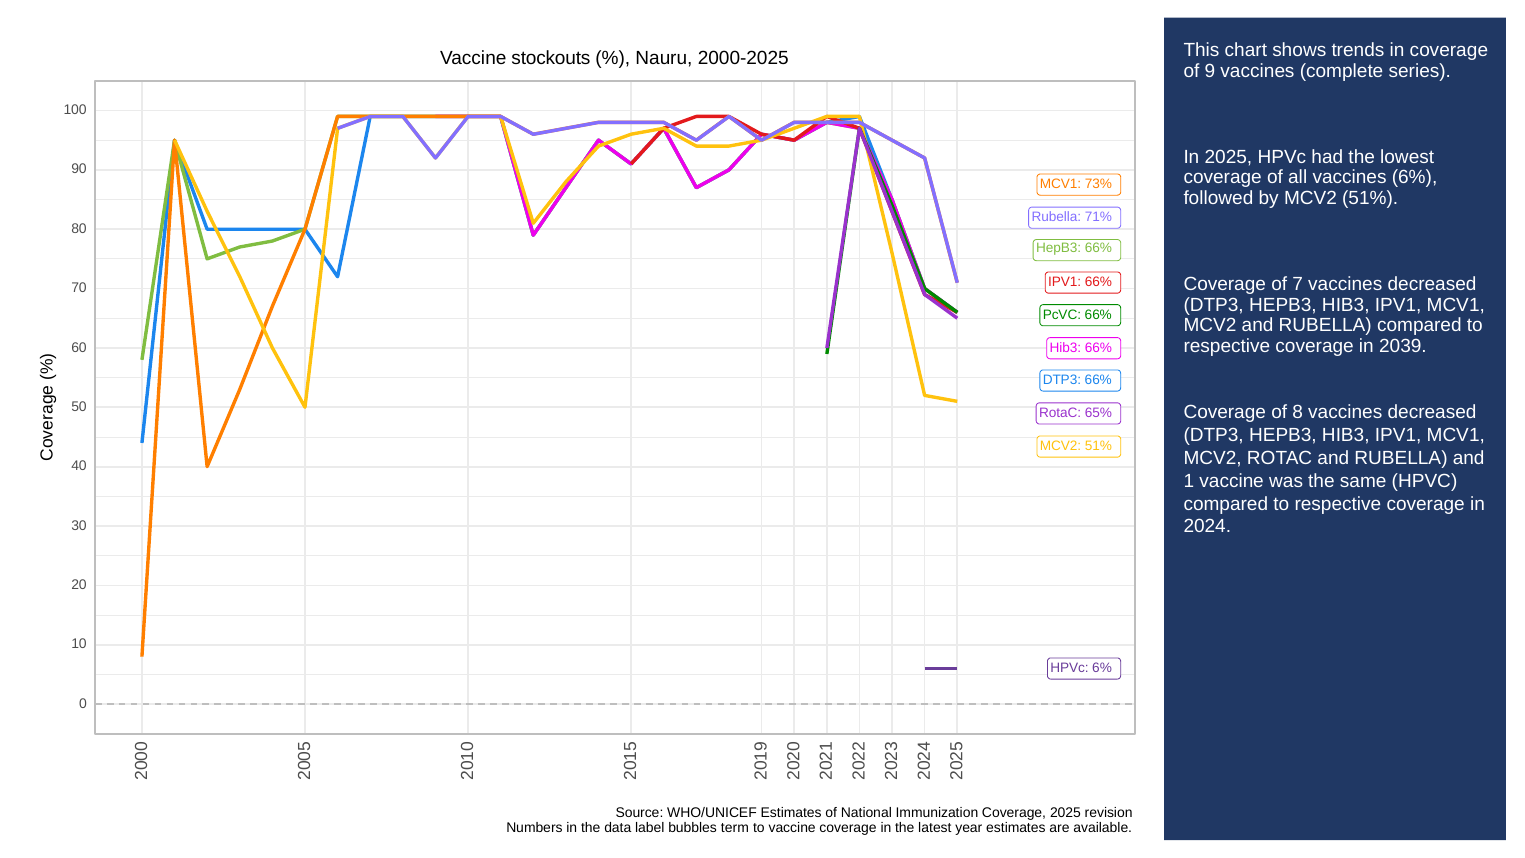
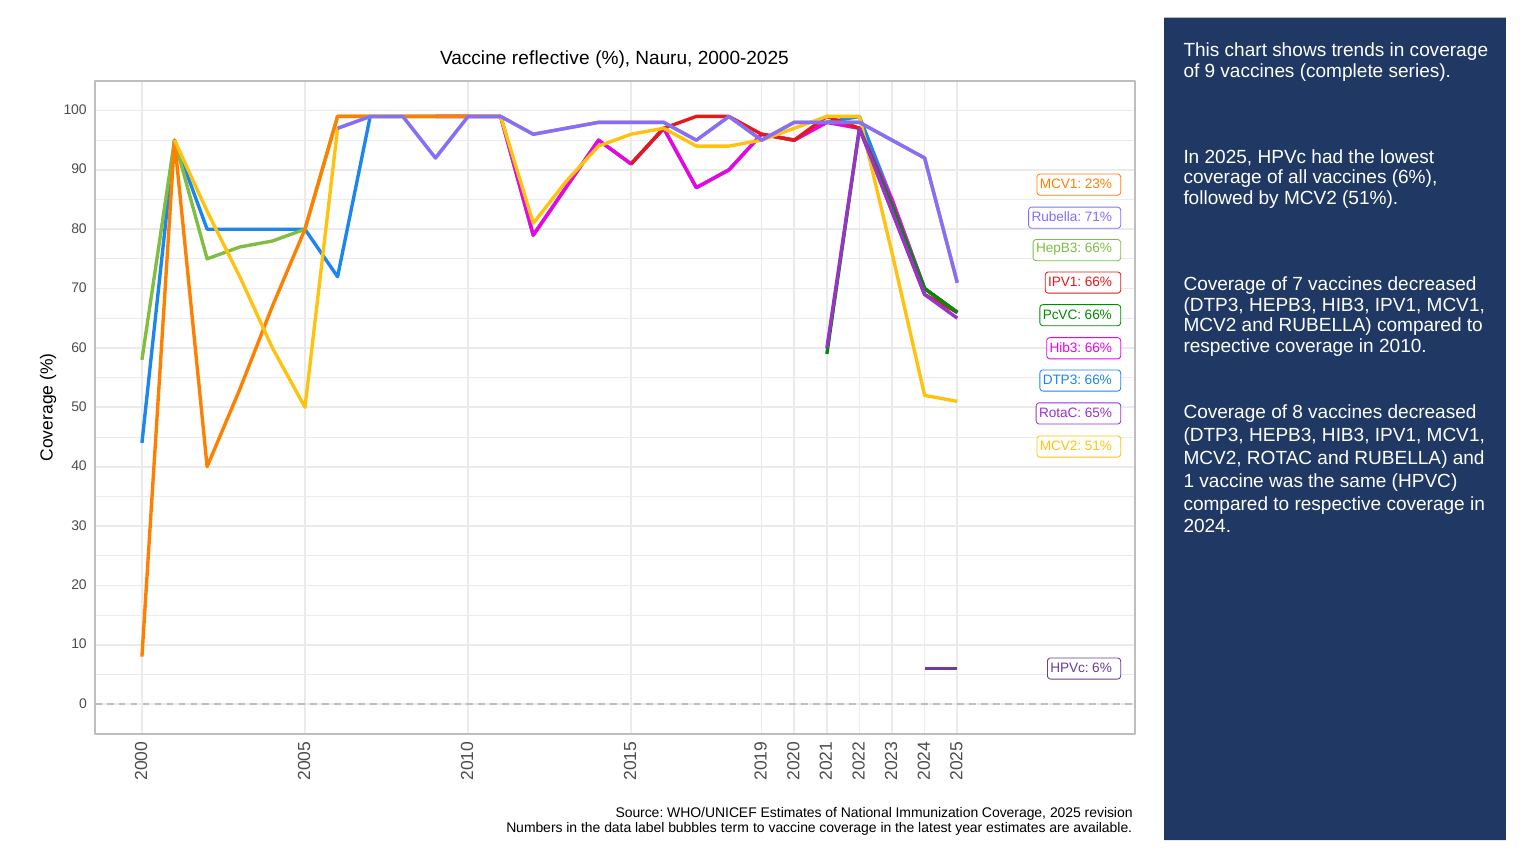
stockouts: stockouts -> reflective (551, 59)
73%: 73% -> 23% (1098, 184)
2039: 2039 -> 2010 (1403, 346)
